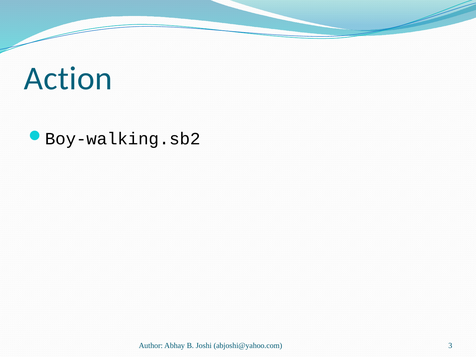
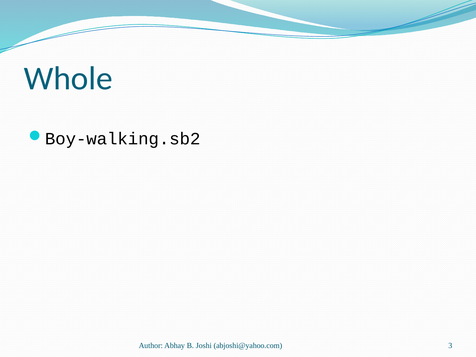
Action: Action -> Whole (68, 78)
